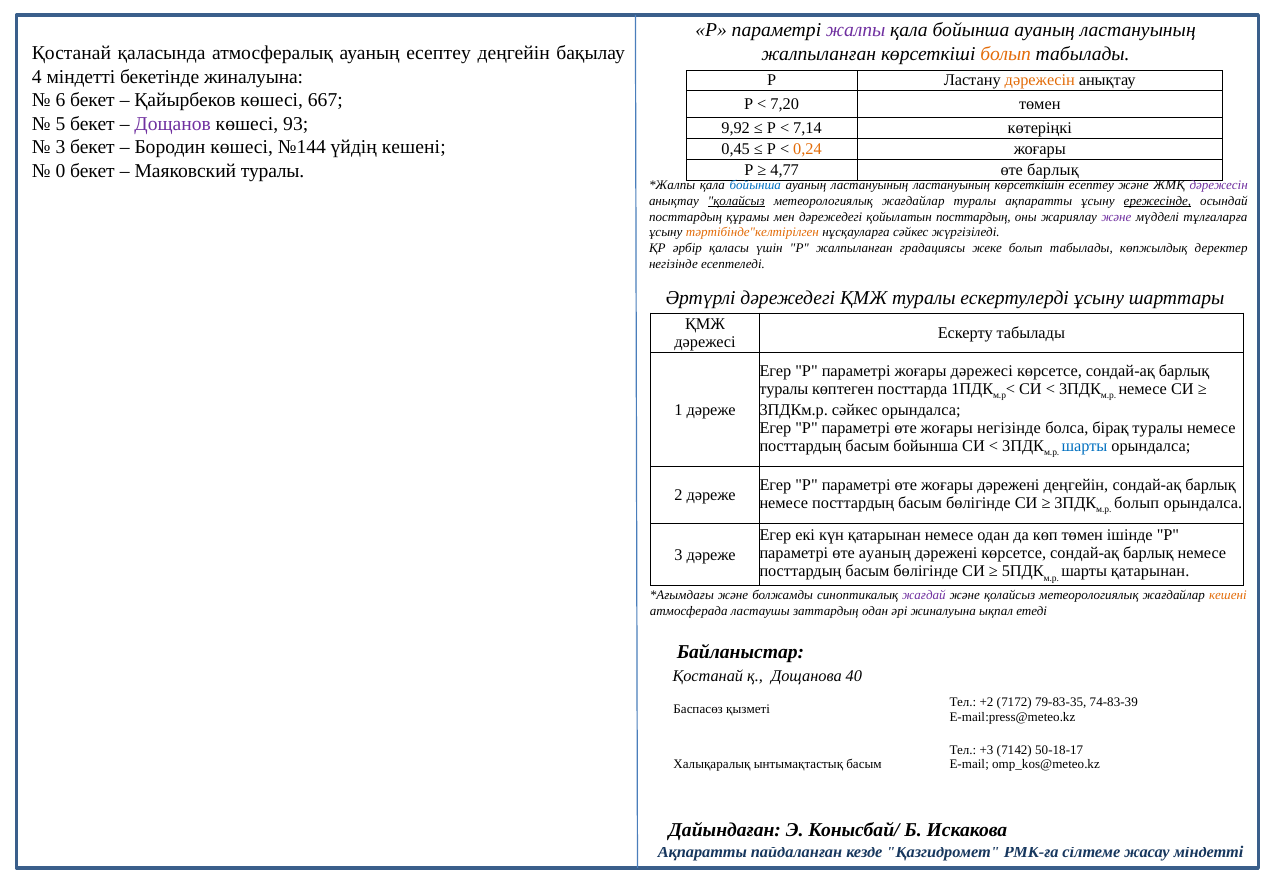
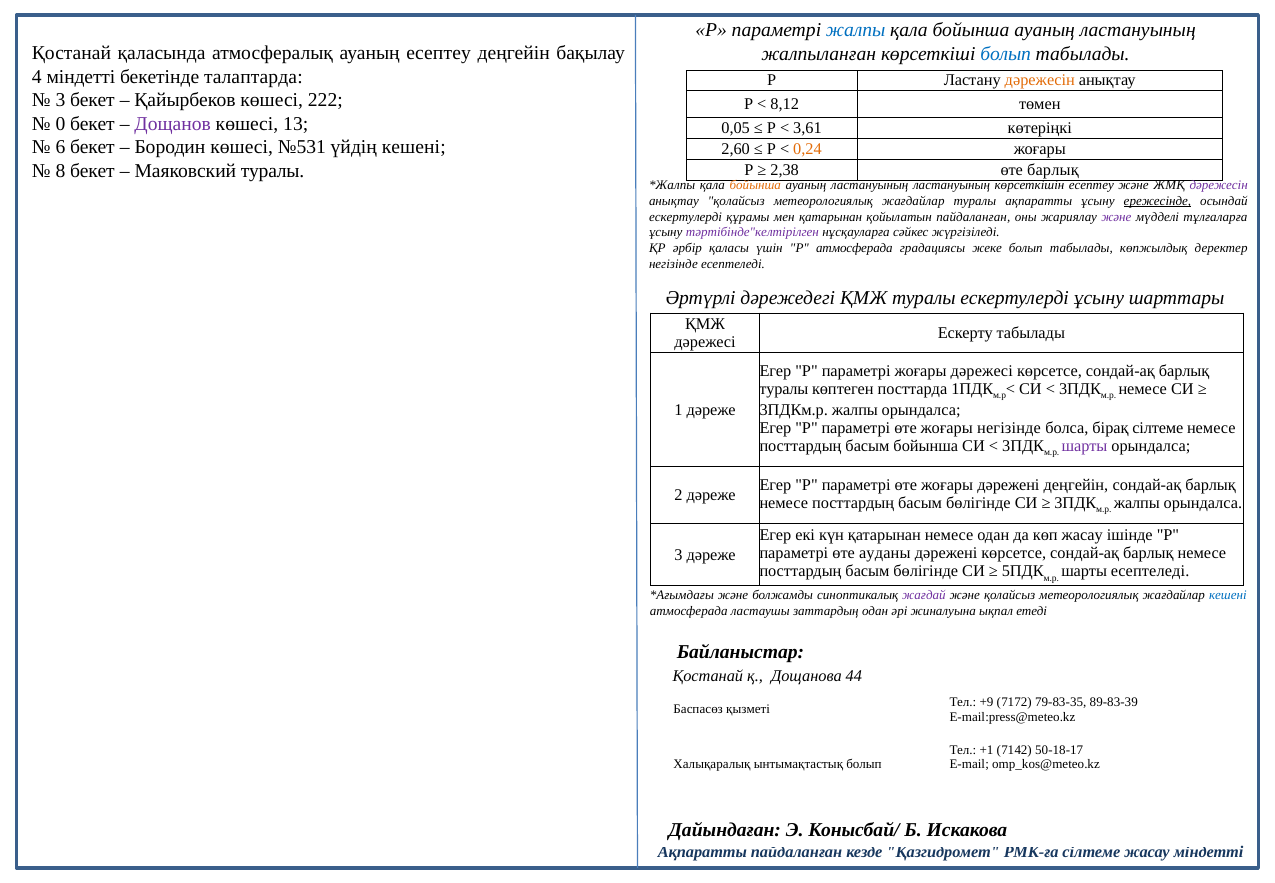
жалпы colour: purple -> blue (856, 30)
болып colour: orange -> blue (1006, 54)
бекетінде жиналуына: жиналуына -> талаптарда (253, 77)
6: 6 -> 3 (60, 100)
667: 667 -> 222 (325, 100)
7,20: 7,20 -> 8,12 (785, 104)
5: 5 -> 0 (60, 124)
93: 93 -> 13 (296, 124)
9,92: 9,92 -> 0,05 (736, 128)
7,14: 7,14 -> 3,61 (807, 128)
3: 3 -> 6 (60, 147)
№144: №144 -> №531 (302, 147)
0,45: 0,45 -> 2,60 (736, 149)
0: 0 -> 8 (60, 171)
4,77: 4,77 -> 2,38 (785, 170)
бойынша colour: blue -> orange (755, 185)
қолайсыз underline: present -> none (736, 201)
посттардың: посттардың -> ескертулерді (686, 217)
мен дәрежедегі: дәрежедегі -> қатарынан (831, 217)
қойылатын посттардың: посттардың -> пайдаланған (973, 217)
тәртібінде"келтірілген colour: orange -> purple (752, 232)
Р жалпыланған: жалпыланған -> атмосферада (854, 248)
3ПДКм.р сәйкес: сәйкес -> жалпы (855, 409)
бірақ туралы: туралы -> сілтеме (1158, 428)
шарты colour: blue -> purple (1085, 446)
болып: болып -> жалпы (1137, 503)
көп төмен: төмен -> жасау (1082, 535)
өте ауаның: ауаның -> ауданы (885, 553)
шарты қатарынан: қатарынан -> есептеледі (1150, 571)
кешені colour: orange -> blue (1228, 595)
40: 40 -> 44 (854, 676)
+2: +2 -> +9 (987, 702)
74-83-39: 74-83-39 -> 89-83-39 (1114, 702)
+3: +3 -> +1 (987, 749)
ынтымақтастық басым: басым -> болып (864, 764)
